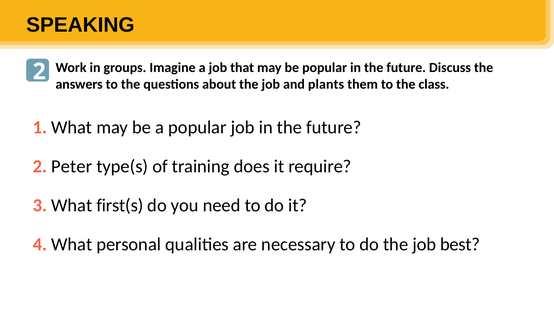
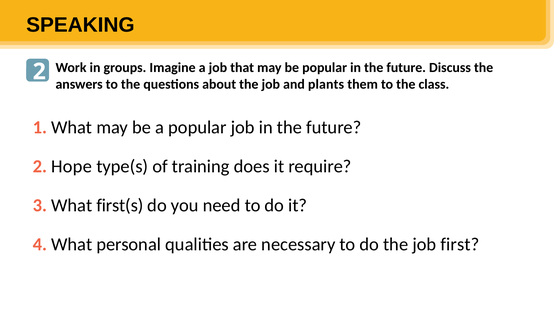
Peter: Peter -> Hope (72, 166)
best: best -> first (460, 244)
